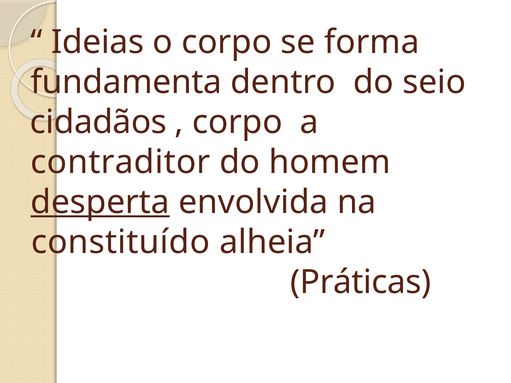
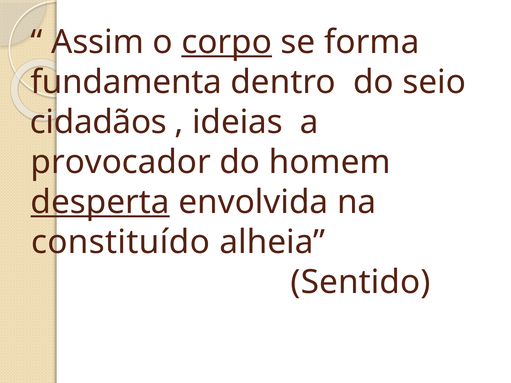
Ideias: Ideias -> Assim (98, 42)
corpo underline: none -> present (227, 42)
corpo: corpo -> ideias (237, 122)
contraditor: contraditor -> provocador (121, 162)
Práticas: Práticas -> Sentido (361, 282)
